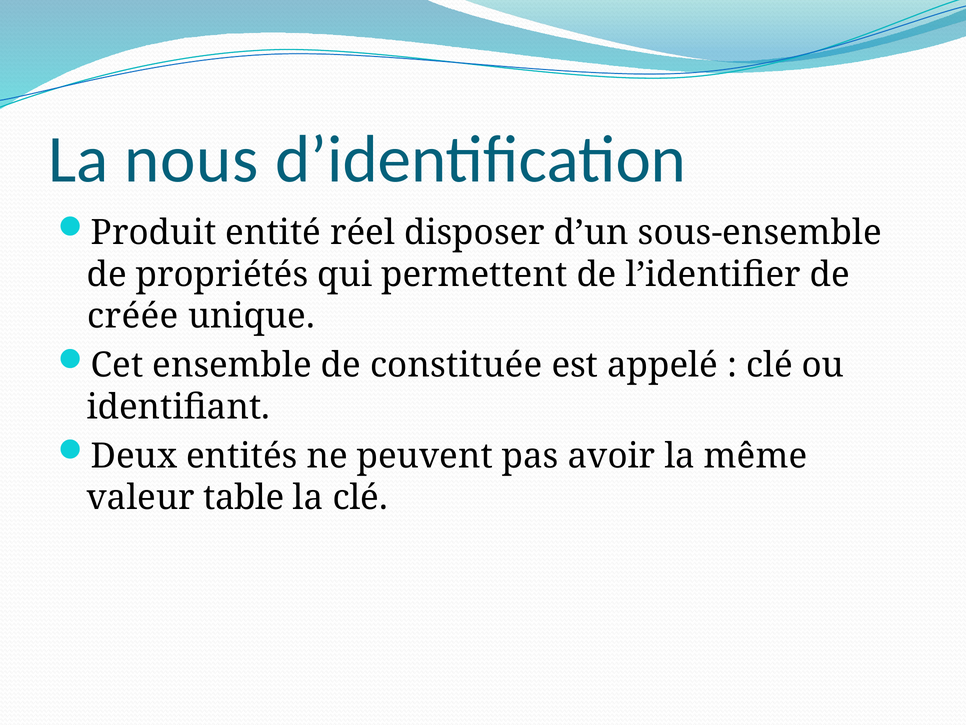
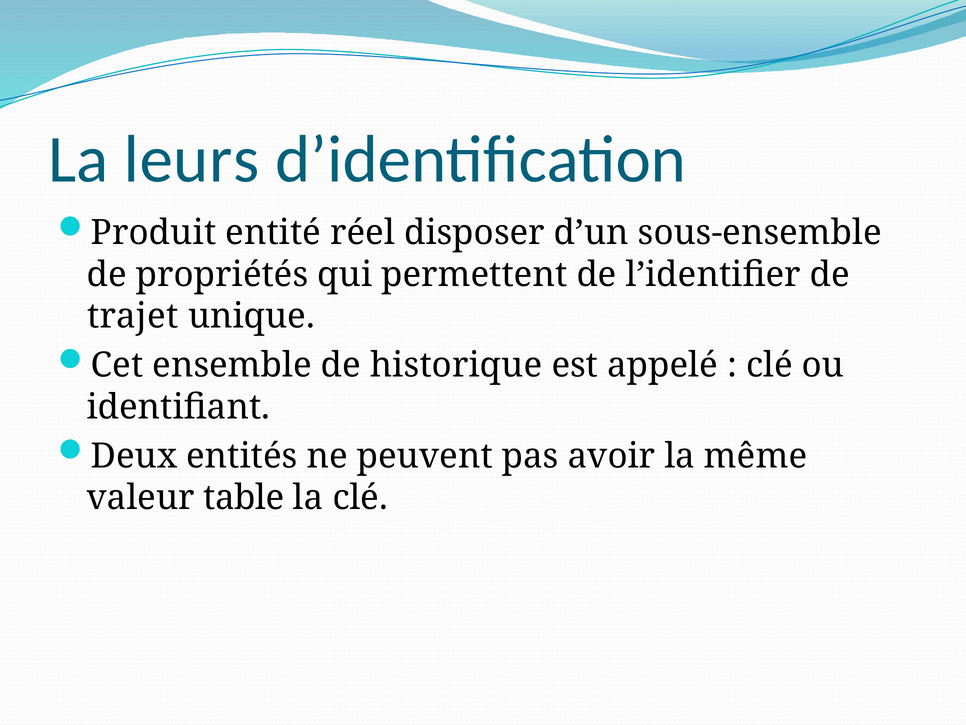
nous: nous -> leurs (192, 160)
créée: créée -> trajet (133, 316)
constituée: constituée -> historique (456, 365)
